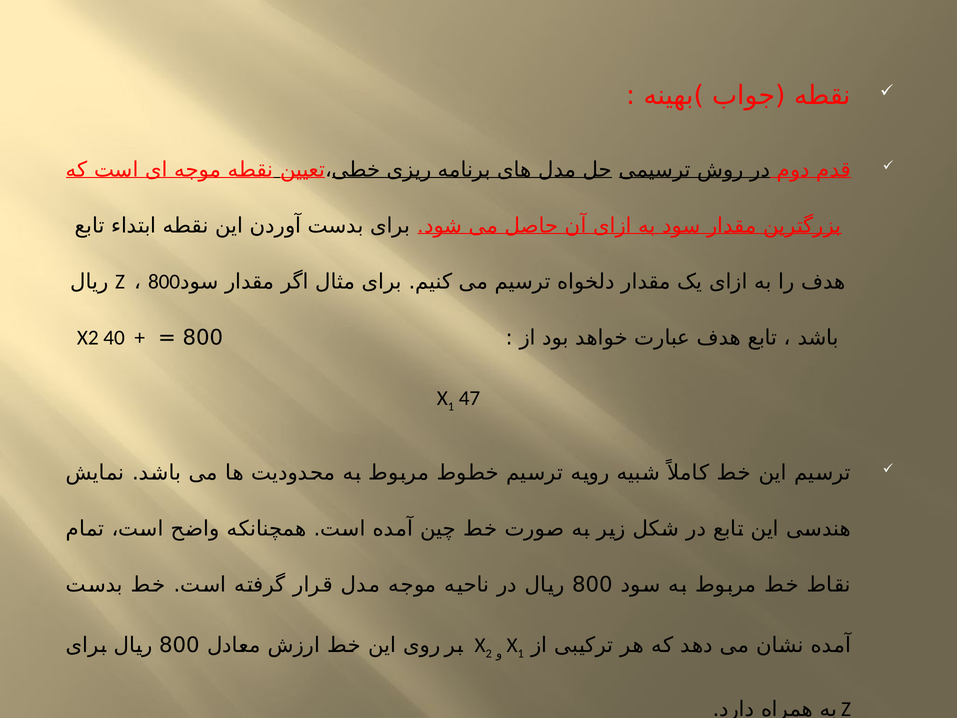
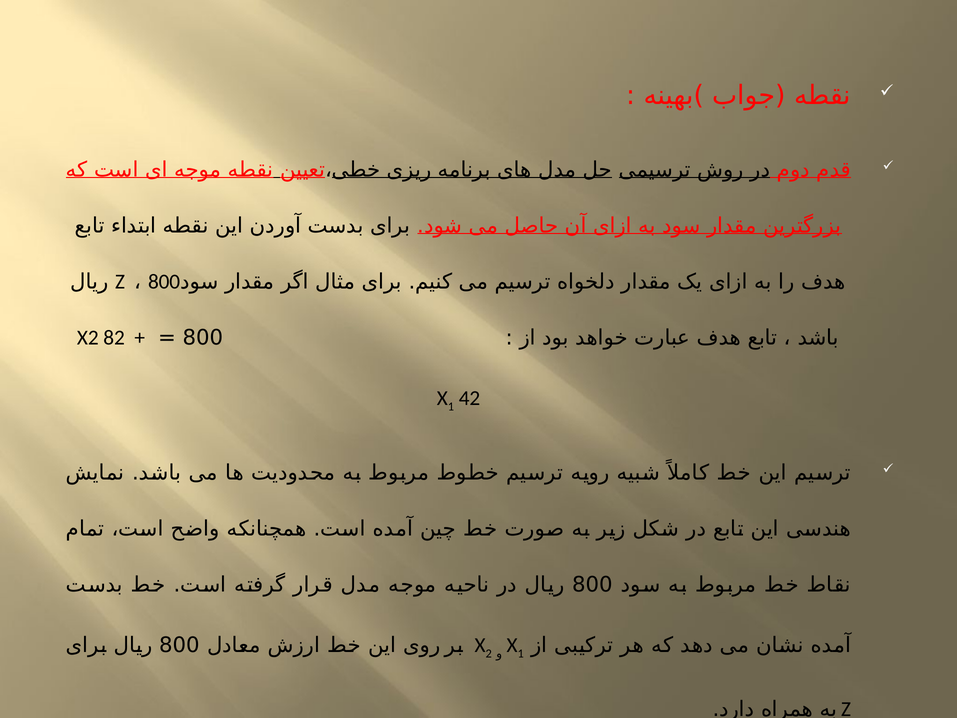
40: 40 -> 82 (114, 338)
47: 47 -> 42 (469, 398)
